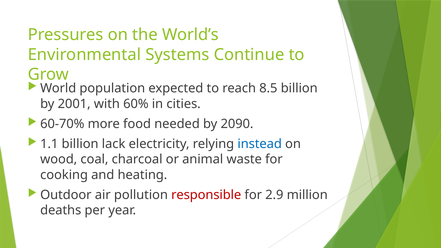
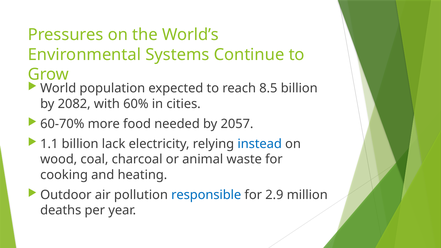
2001: 2001 -> 2082 (74, 104)
2090: 2090 -> 2057 (237, 124)
responsible colour: red -> blue (206, 195)
